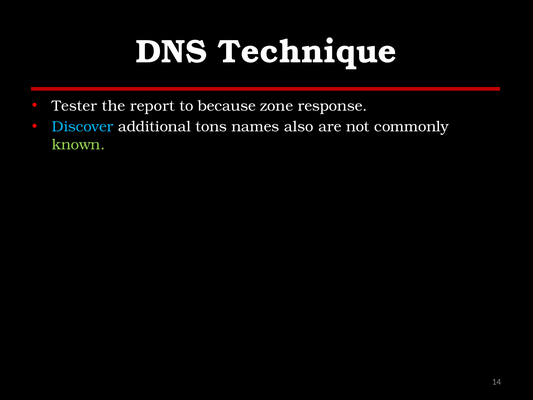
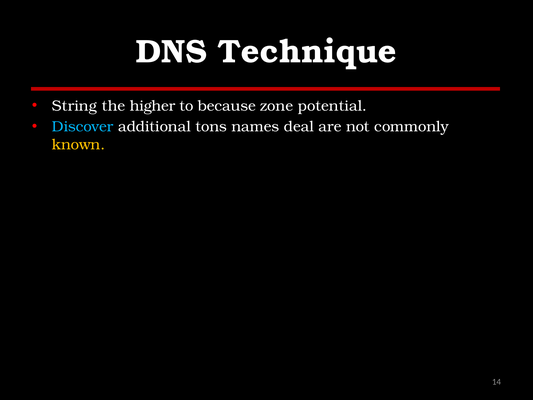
Tester: Tester -> String (74, 106)
report: report -> higher (152, 106)
response: response -> potential (332, 106)
also: also -> deal (299, 127)
known colour: light green -> yellow (79, 144)
